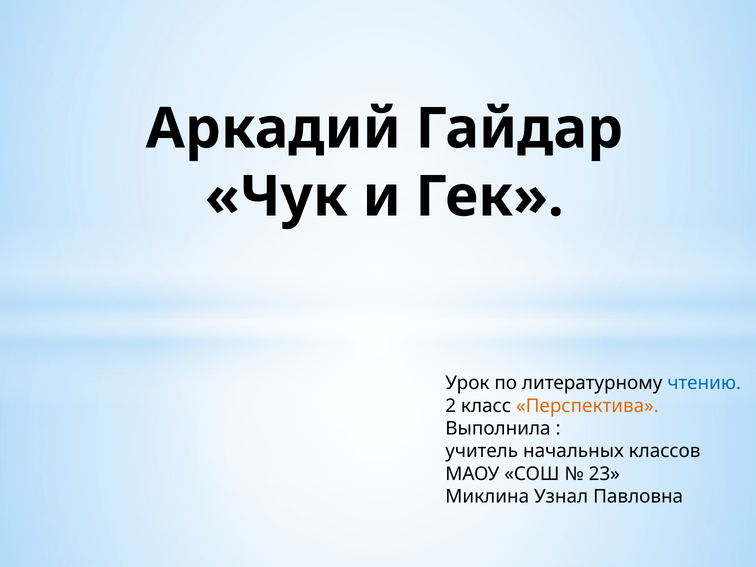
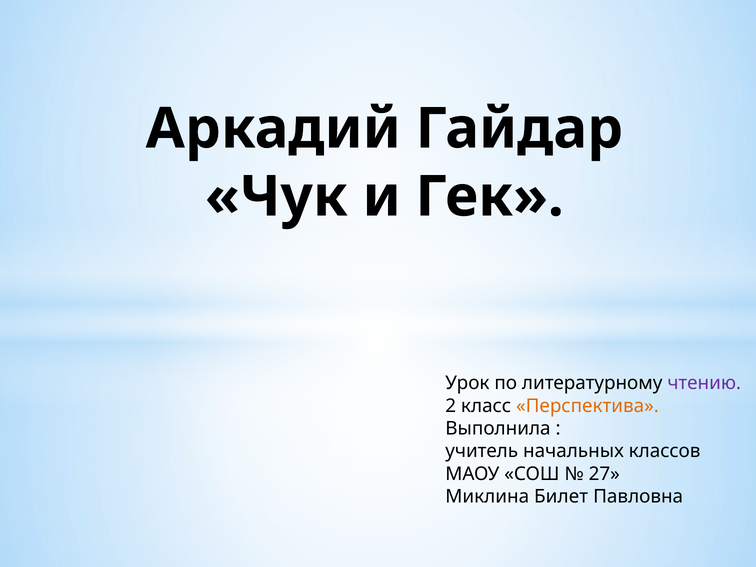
чтению colour: blue -> purple (704, 383)
23: 23 -> 27 (604, 474)
Узнал: Узнал -> Билет (561, 497)
